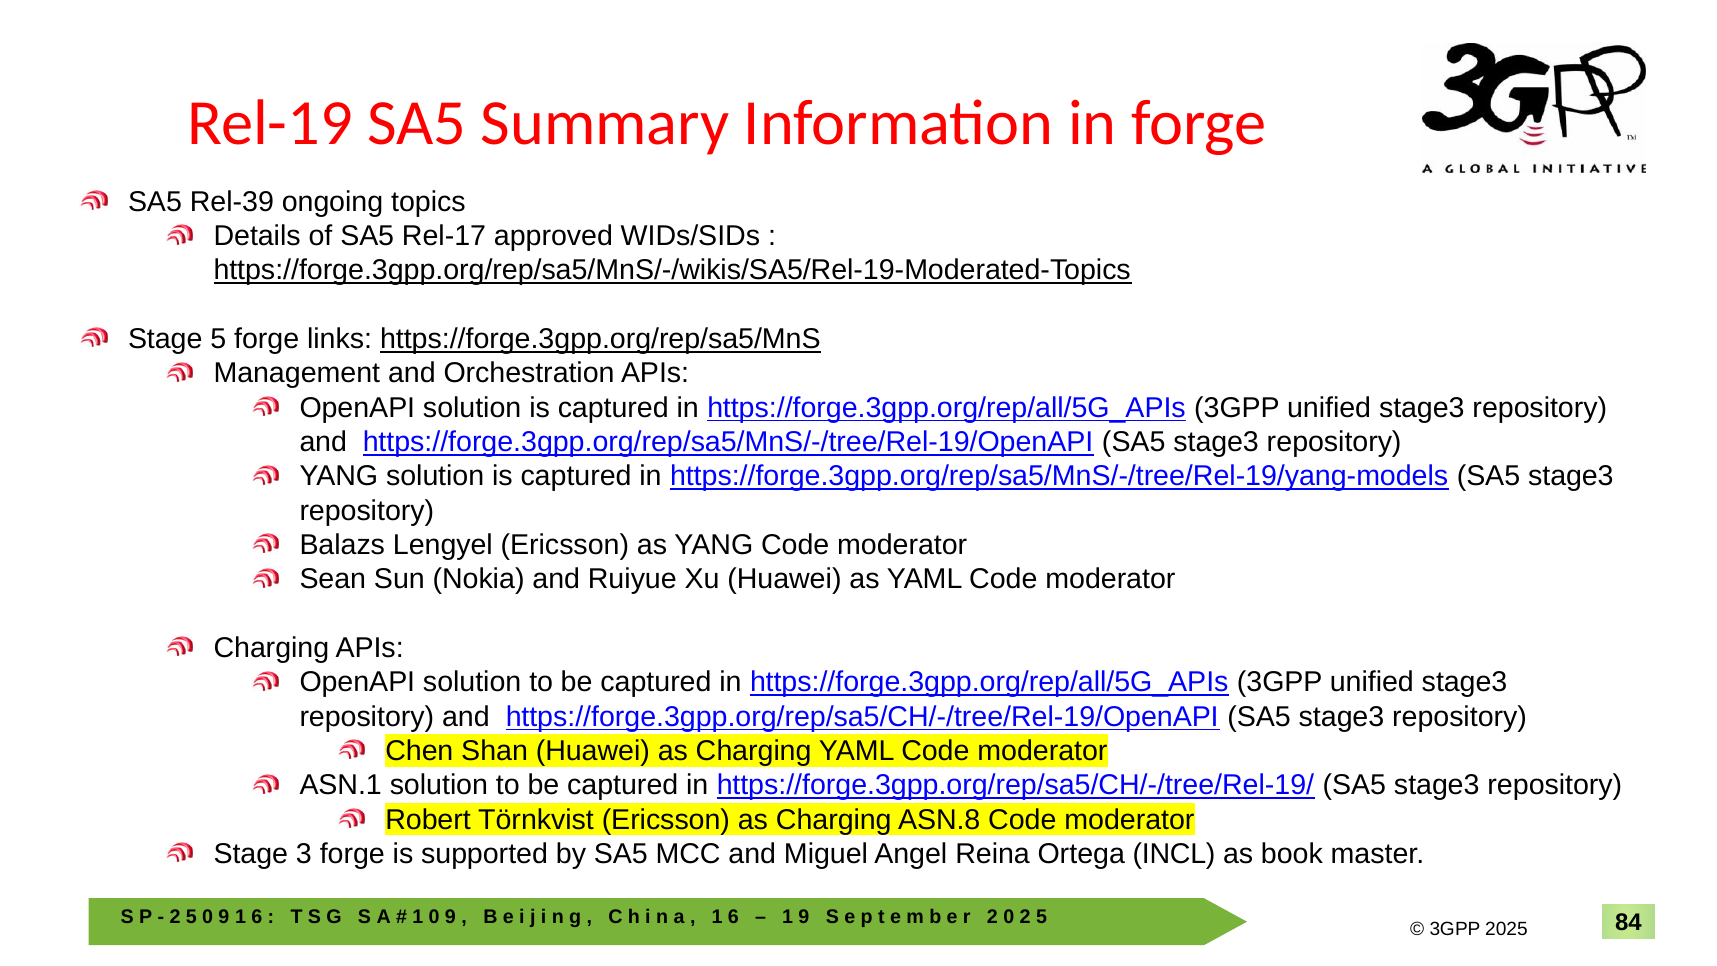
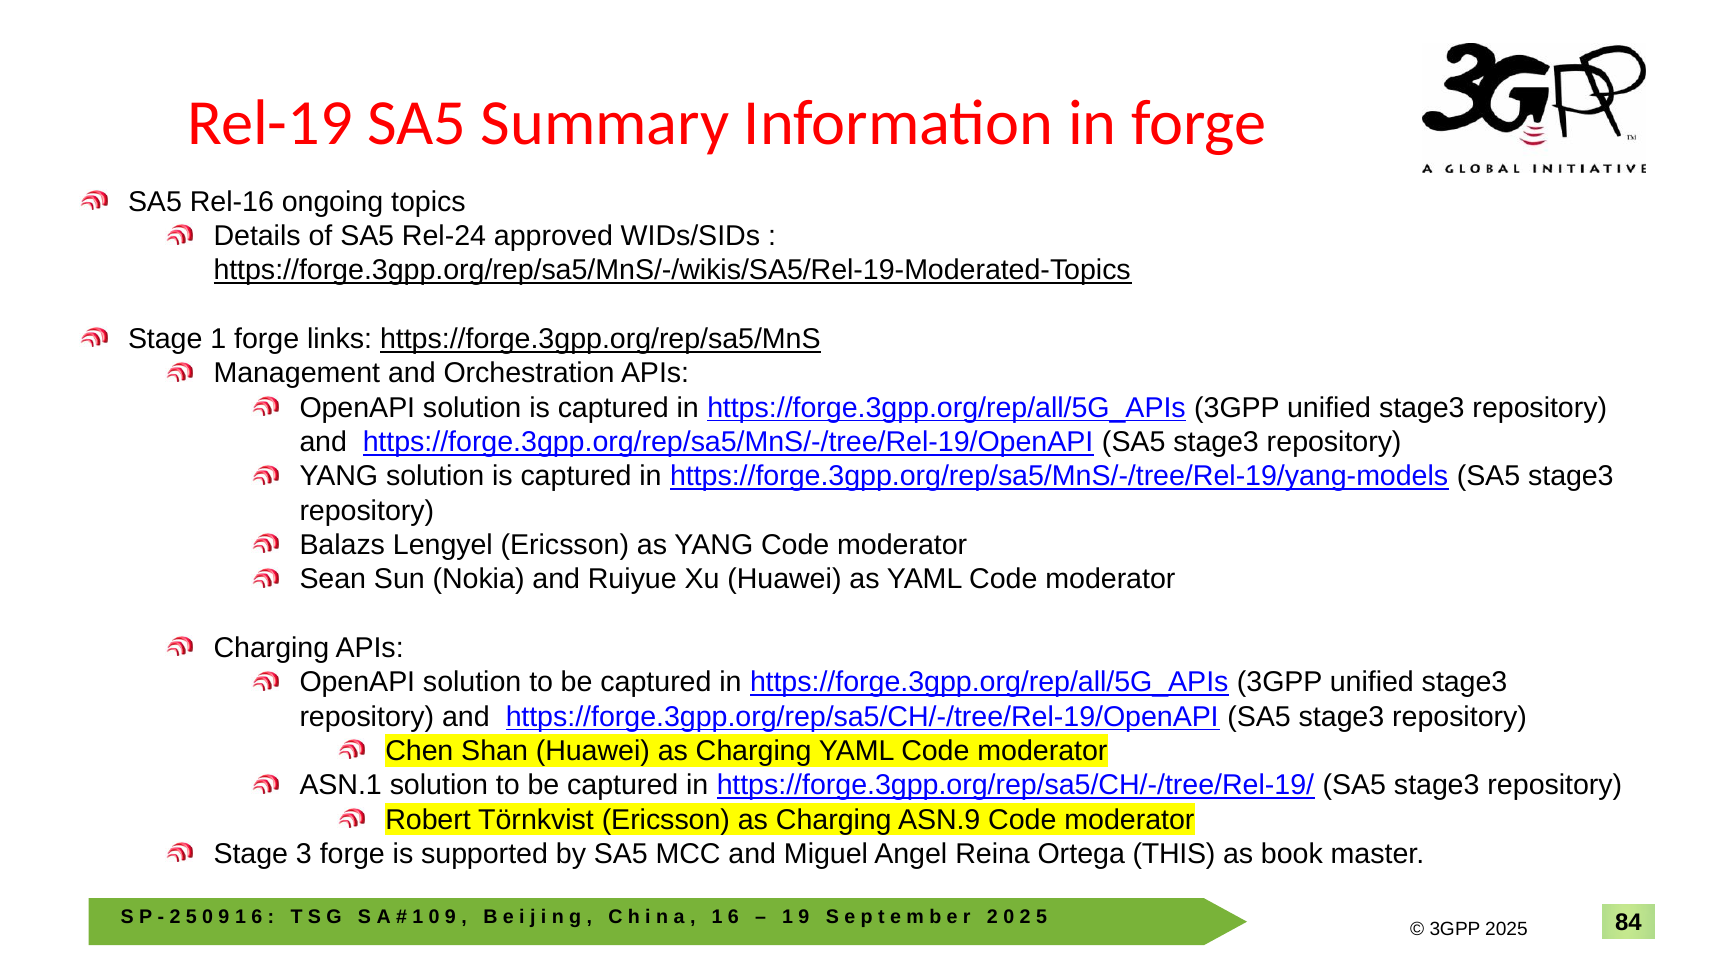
Rel-39: Rel-39 -> Rel-16 (232, 202)
Rel-17: Rel-17 -> Rel-24 (444, 236)
Stage 5: 5 -> 1 (218, 339)
ASN.8: ASN.8 -> ASN.9 (939, 819)
INCL: INCL -> THIS (1174, 854)
